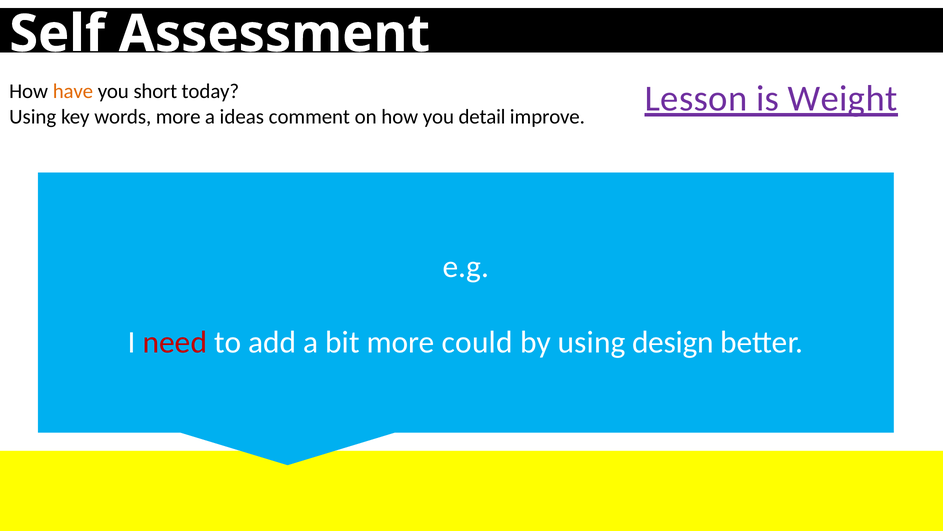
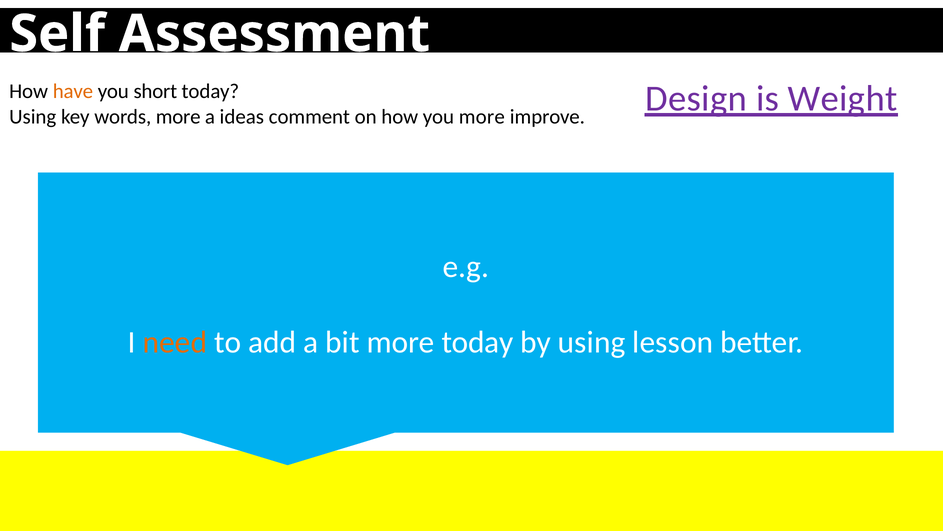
Lesson: Lesson -> Design (696, 99)
you detail: detail -> more (482, 117)
need colour: red -> orange (175, 342)
more could: could -> today (478, 342)
design: design -> lesson (673, 342)
